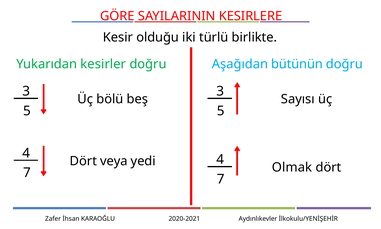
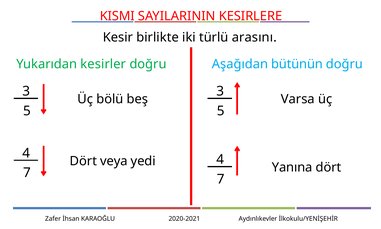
GÖRE: GÖRE -> KISMI (117, 16)
olduğu: olduğu -> birlikte (158, 37)
birlikte: birlikte -> arasını (254, 37)
Sayısı: Sayısı -> Varsa (298, 99)
Olmak: Olmak -> Yanına (292, 167)
